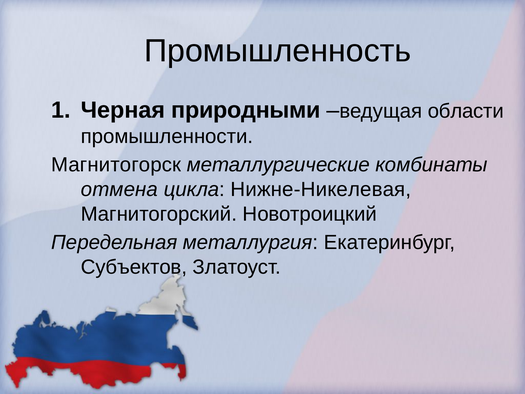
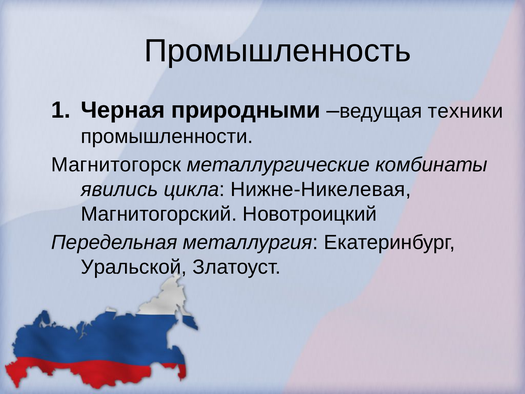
области: области -> техники (466, 111)
отмена: отмена -> явились (119, 189)
Субъектов: Субъектов -> Уральской (134, 267)
